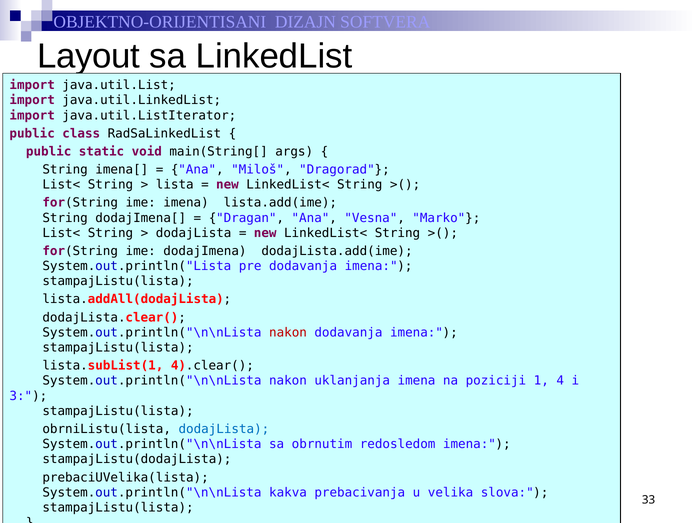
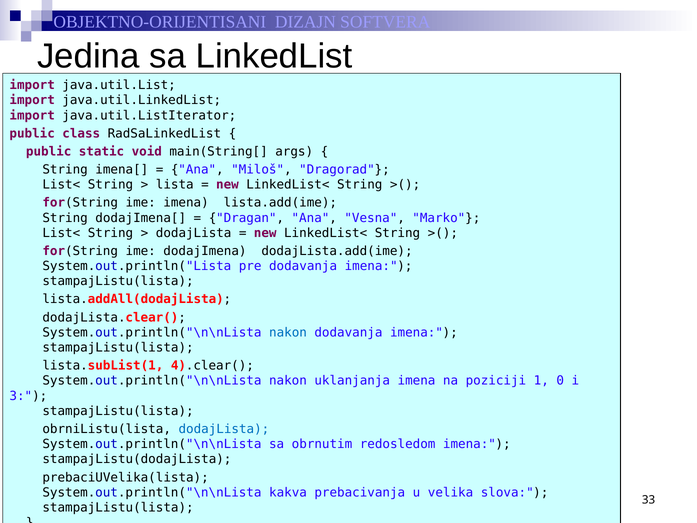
Layout: Layout -> Jedina (88, 56)
nakon colour: red -> blue (288, 332)
4: 4 -> 0 (560, 381)
